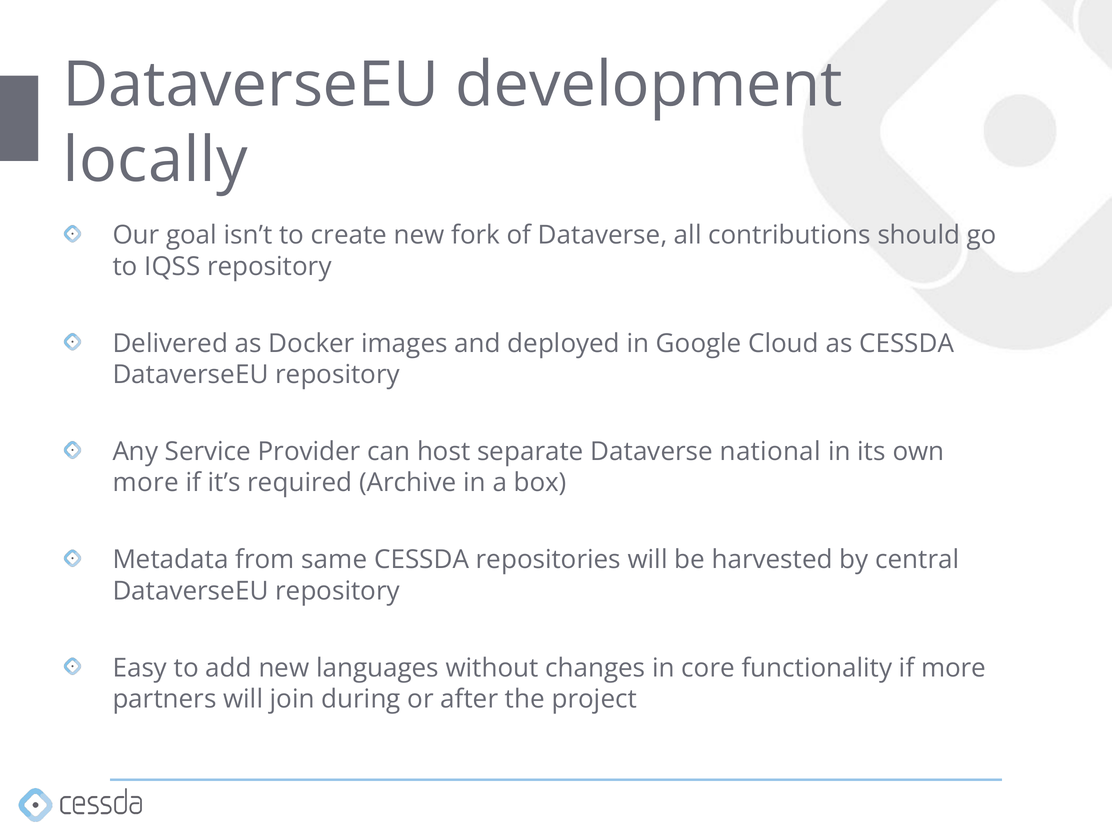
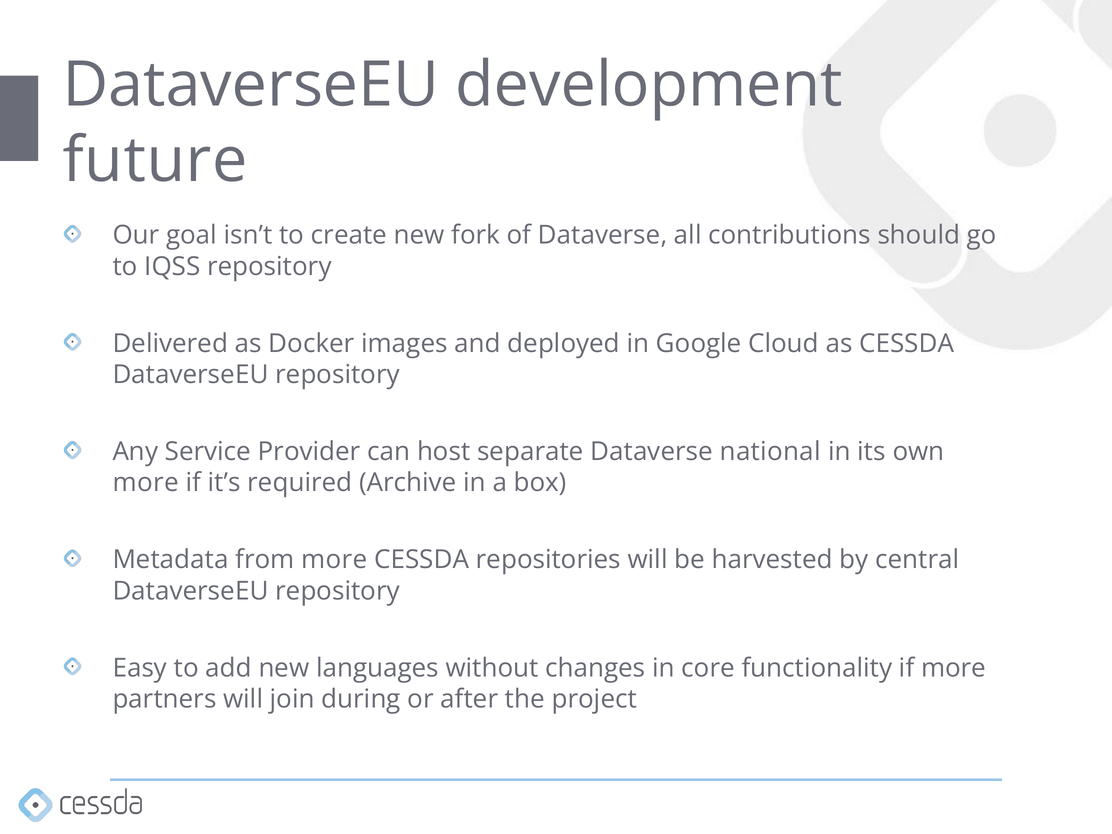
locally: locally -> future (155, 161)
from same: same -> more (334, 560)
